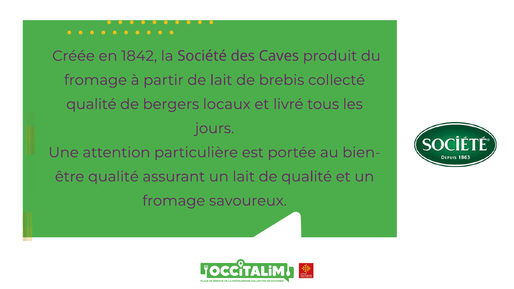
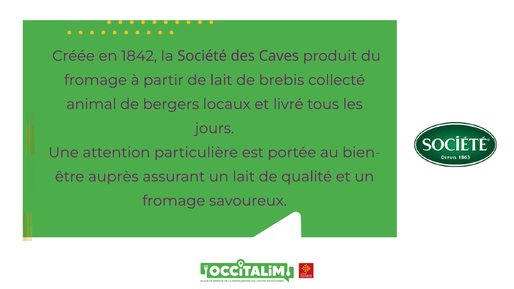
qualité: qualité -> animal (91, 104)
qualité: qualité -> auprès (113, 177)
